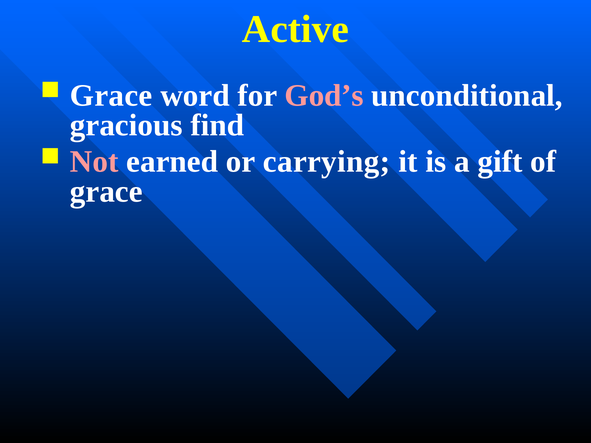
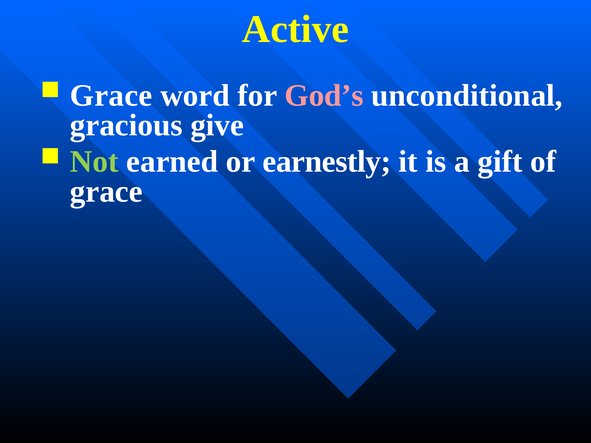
find: find -> give (217, 125)
Not colour: pink -> light green (94, 162)
carrying: carrying -> earnestly (327, 162)
